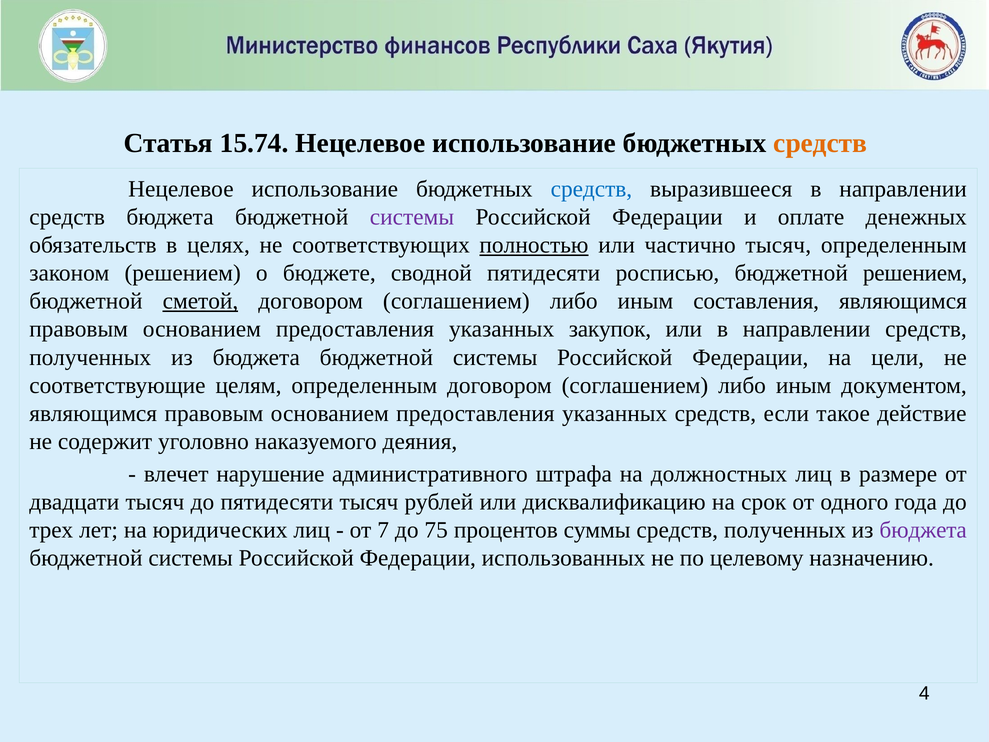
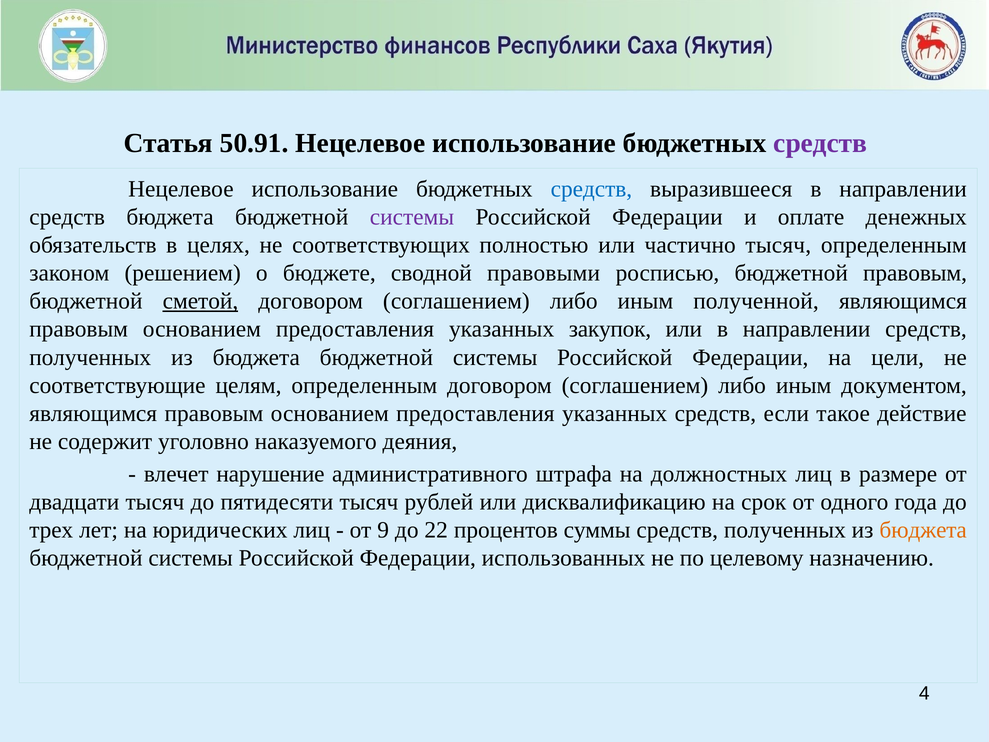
15.74: 15.74 -> 50.91 (254, 143)
средств colour: orange -> purple (820, 143)
полностью underline: present -> none (534, 245)
сводной пятидесяти: пятидесяти -> правовыми (544, 273)
бюджетной решением: решением -> правовым (915, 273)
составления: составления -> полученной (756, 301)
7: 7 -> 9 (383, 530)
75: 75 -> 22 (436, 530)
бюджета colour: purple -> orange (923, 530)
